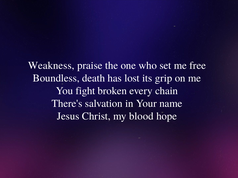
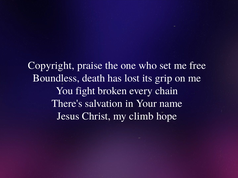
Weakness: Weakness -> Copyright (51, 66)
blood: blood -> climb (141, 116)
